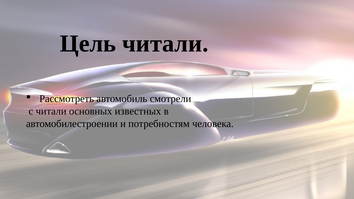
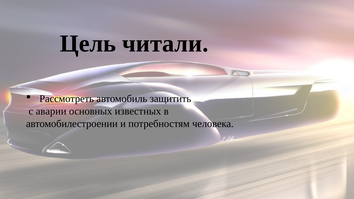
смотрели: смотрели -> защитить (171, 99)
с читали: читали -> аварии (51, 111)
